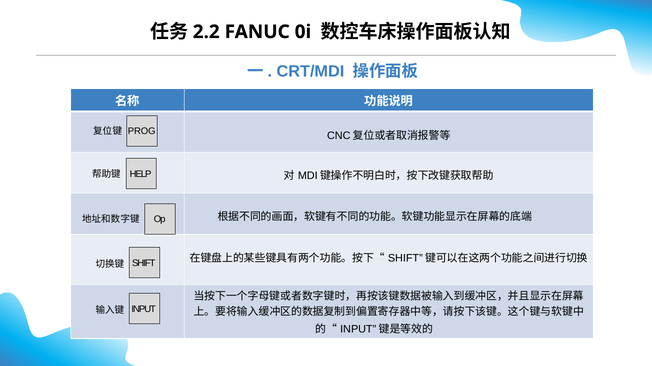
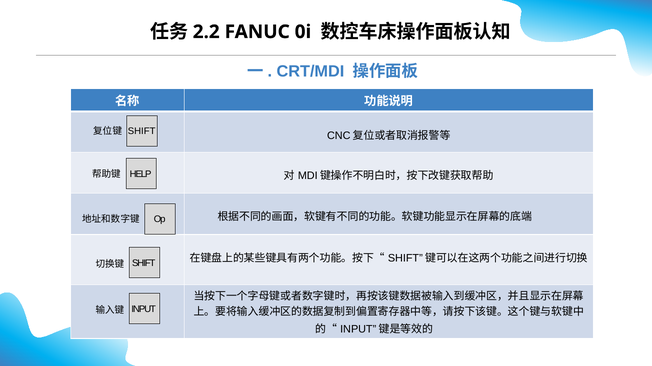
PROG: PROG -> SHIFT (142, 131)
